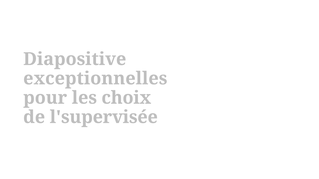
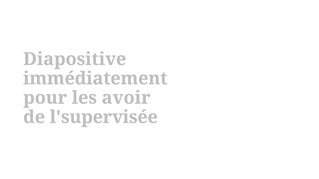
exceptionnelles: exceptionnelles -> immédiatement (95, 79)
choix: choix -> avoir (126, 98)
